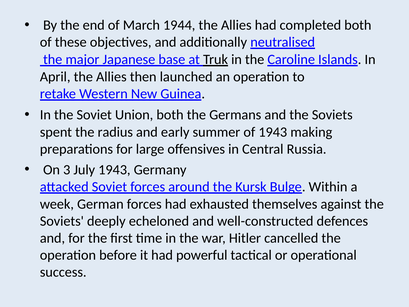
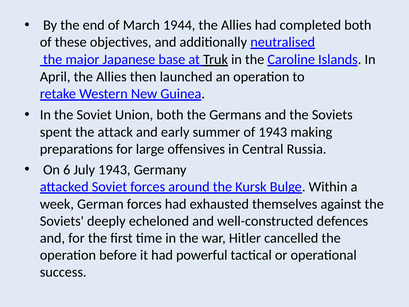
radius: radius -> attack (115, 132)
3: 3 -> 6 (67, 170)
